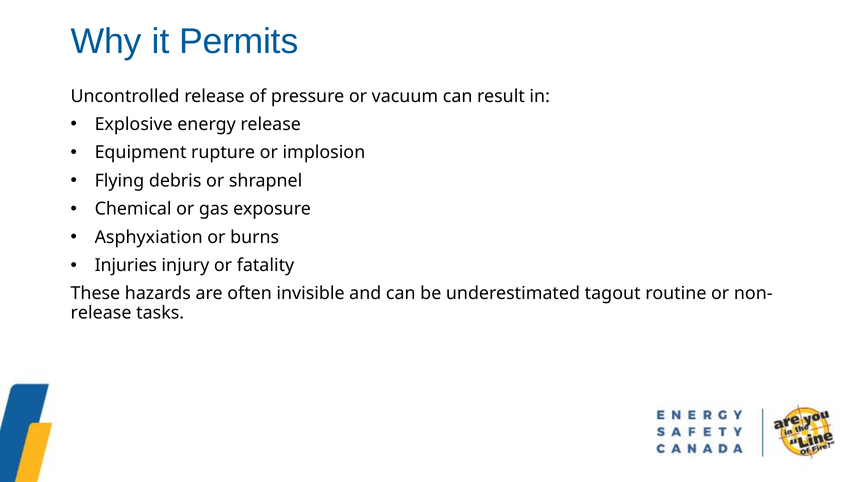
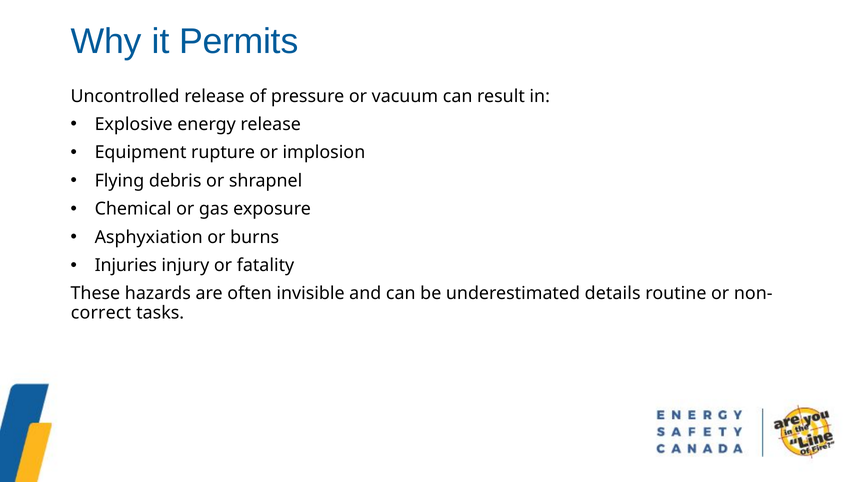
tagout: tagout -> details (613, 293)
release: release -> correct (101, 313)
